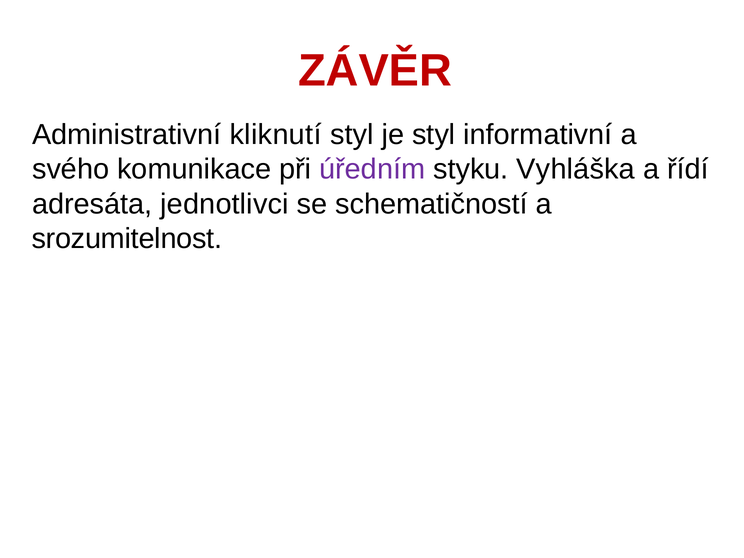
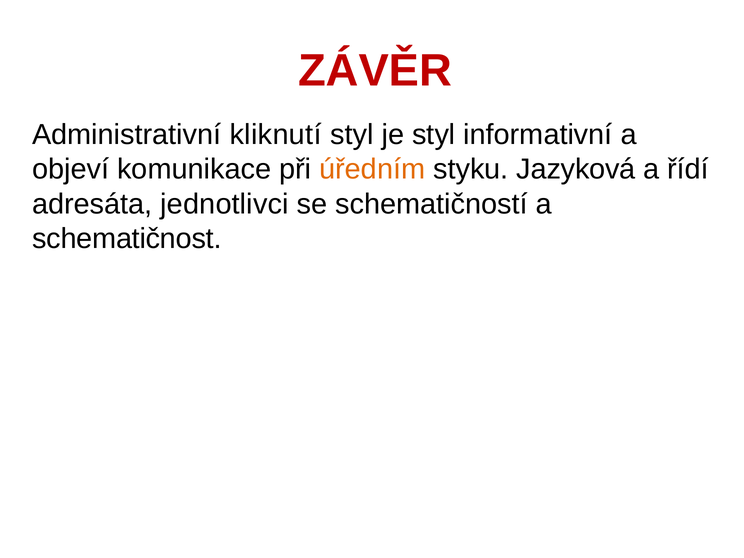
svého: svého -> objeví (71, 169)
úředním colour: purple -> orange (372, 169)
Vyhláška: Vyhláška -> Jazyková (576, 169)
srozumitelnost: srozumitelnost -> schematičnost (127, 239)
